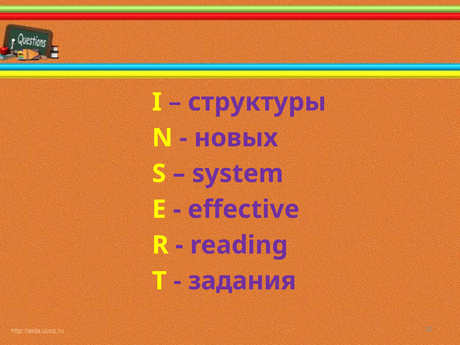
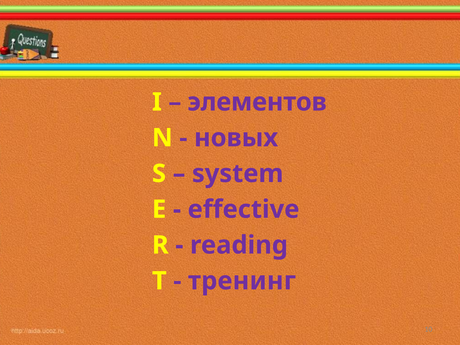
структуры: структуры -> элементов (257, 102)
задания: задания -> тренинг (242, 281)
